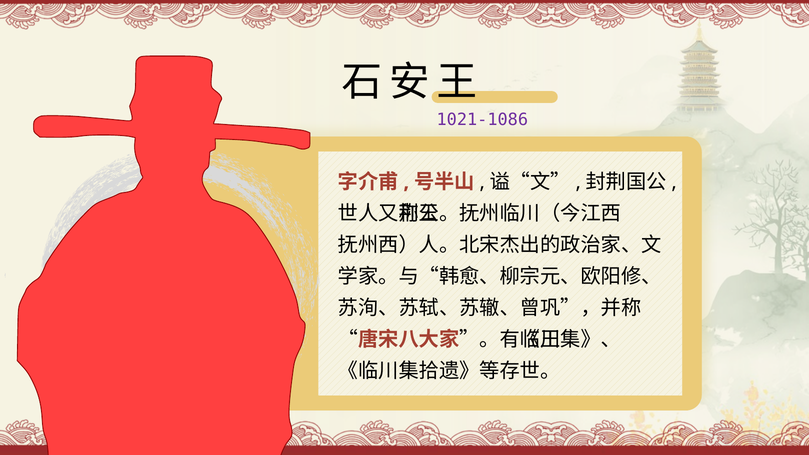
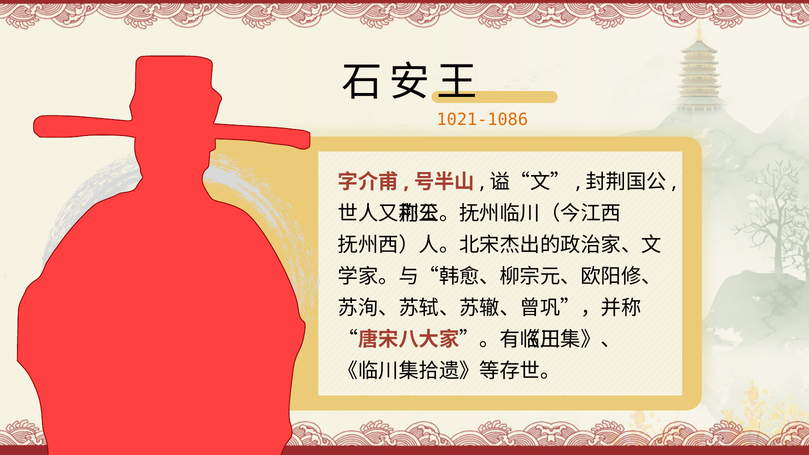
1021-1086 colour: purple -> orange (482, 120)
